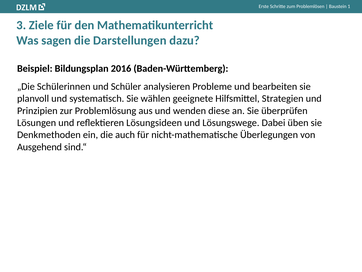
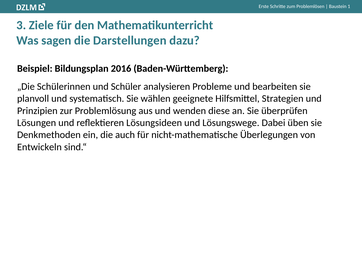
Ausgehend: Ausgehend -> Entwickeln (39, 147)
